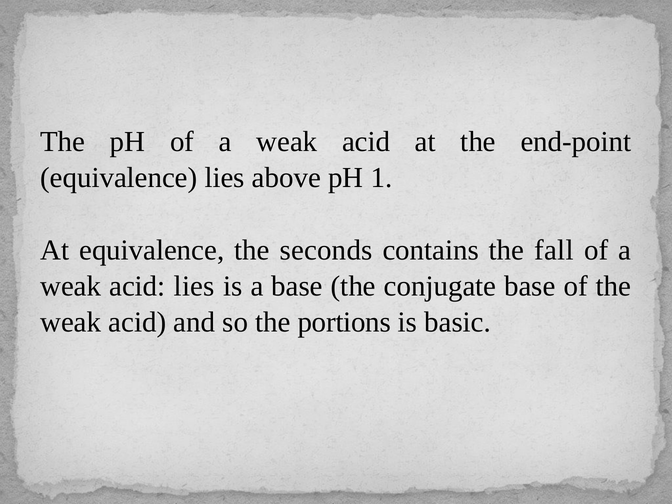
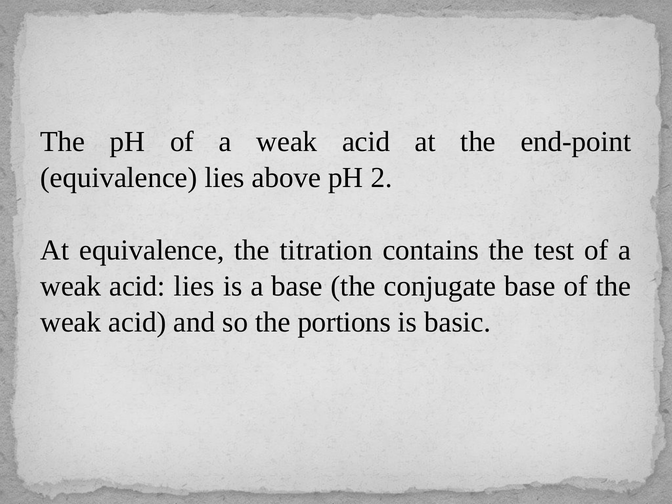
1: 1 -> 2 (381, 178)
seconds: seconds -> titration (326, 250)
fall: fall -> test (554, 250)
